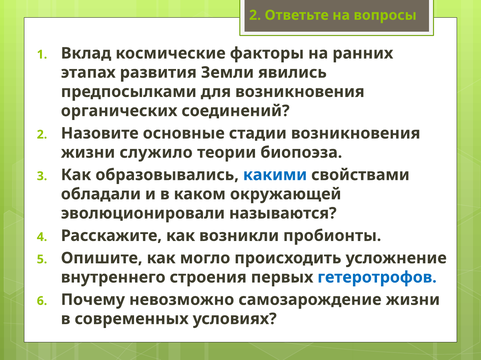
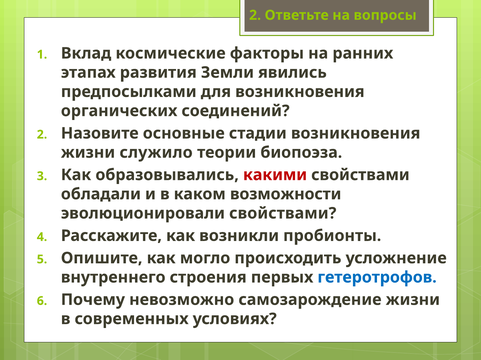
какими colour: blue -> red (275, 175)
окружающей: окружающей -> возможности (286, 194)
эволюционировали называются: называются -> свойствами (283, 214)
